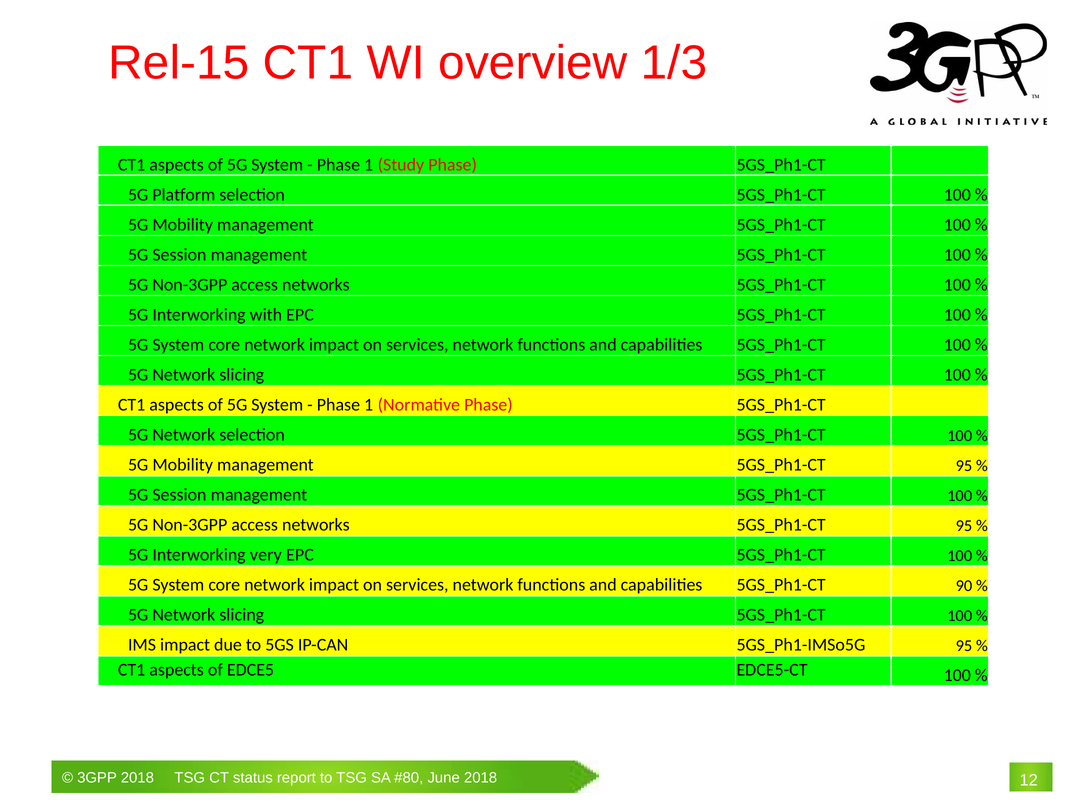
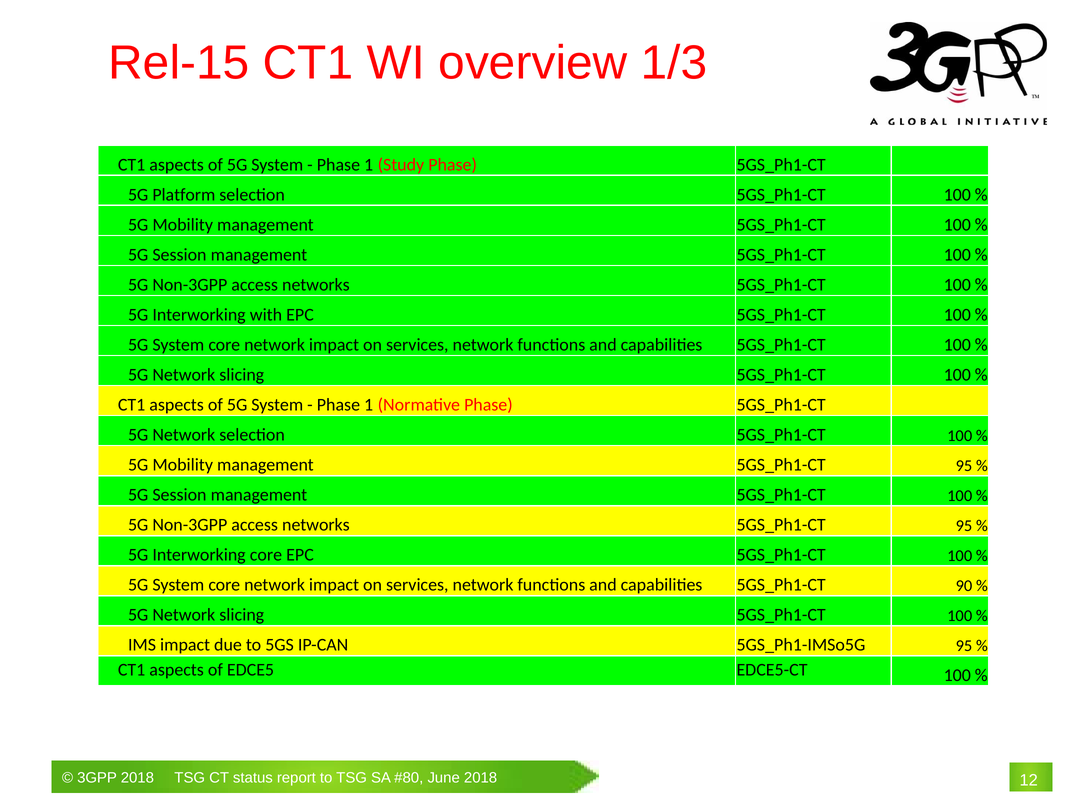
Interworking very: very -> core (266, 555)
